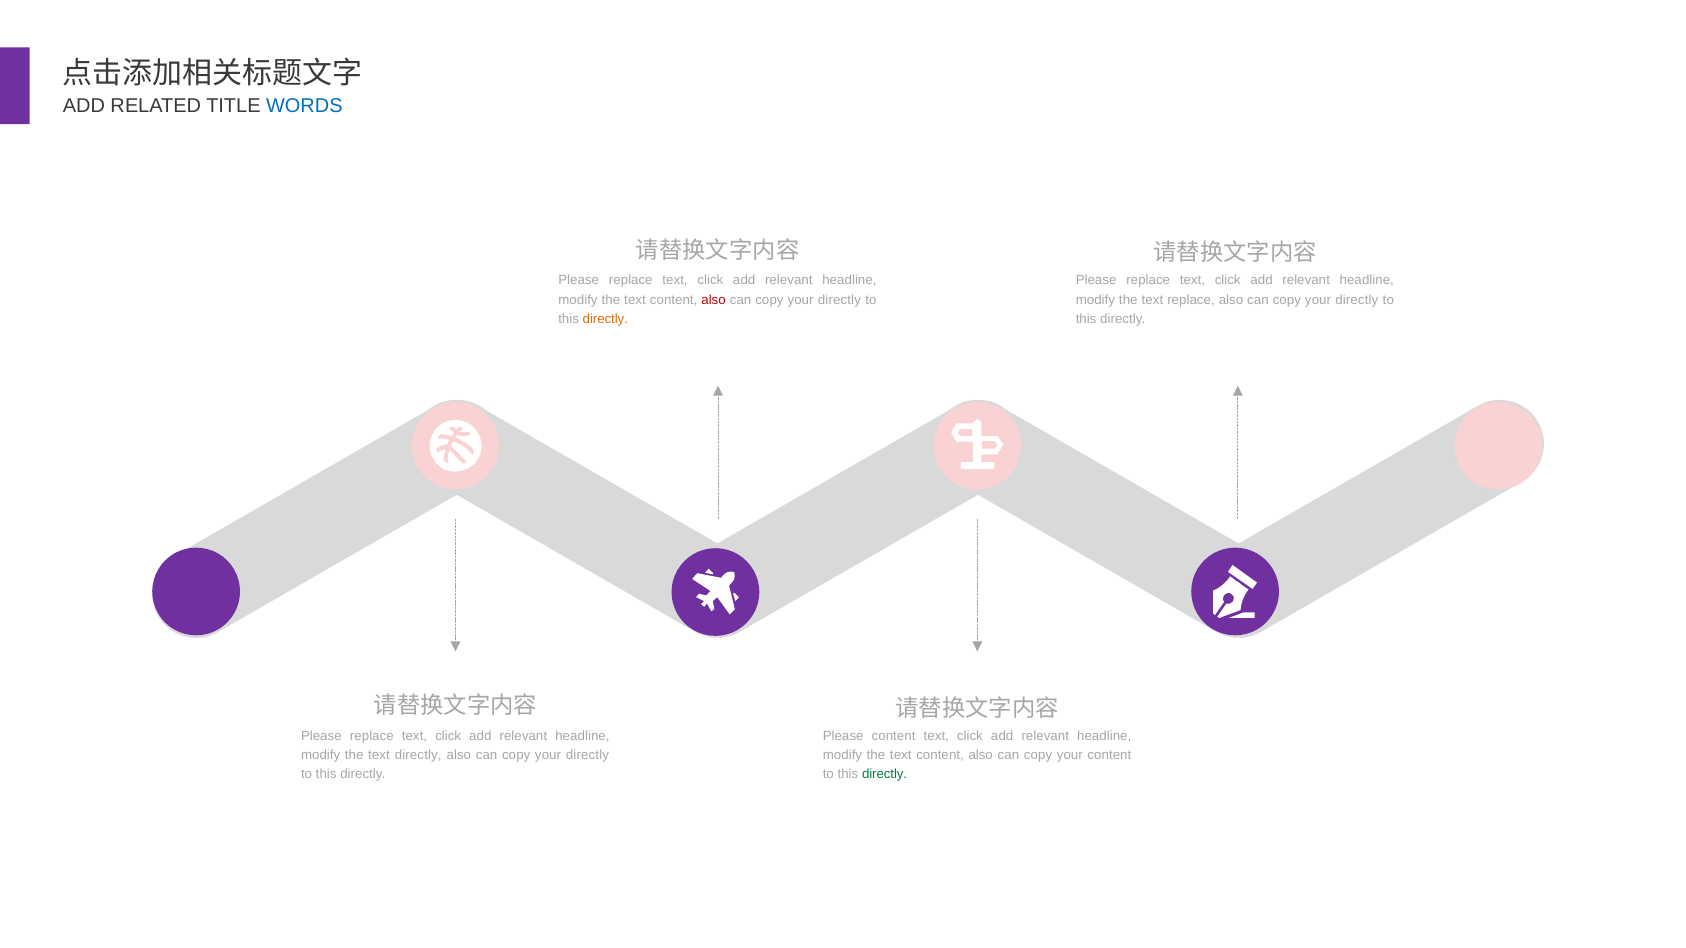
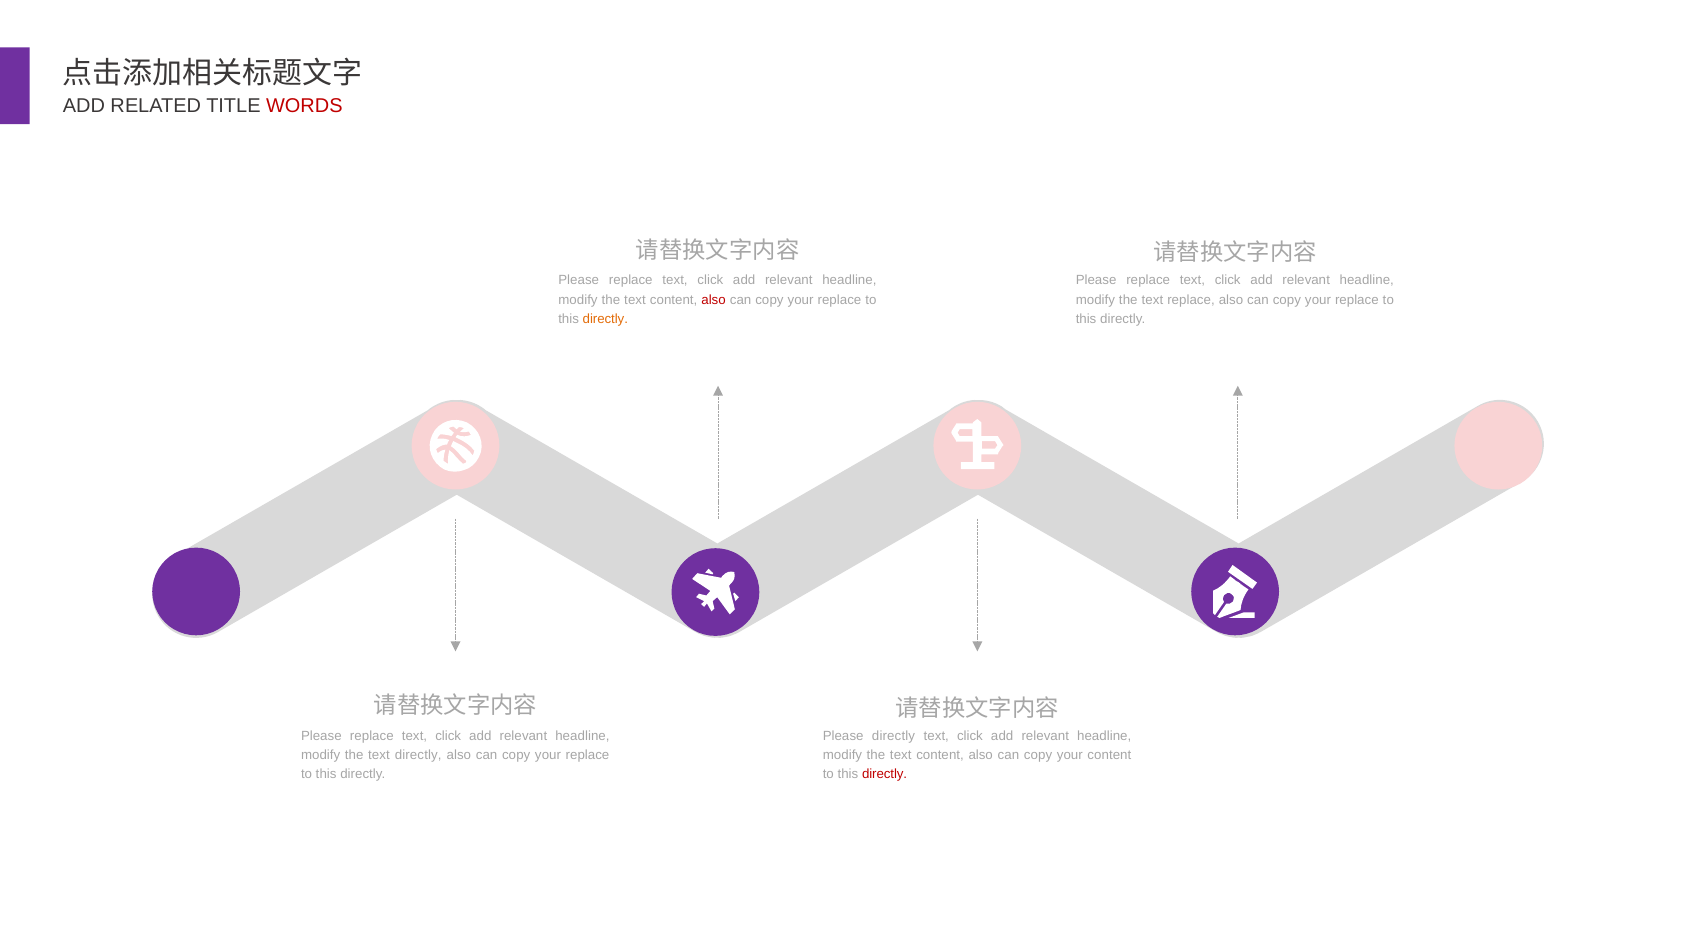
WORDS colour: blue -> red (304, 106)
directly: directly -> replace (839, 300)
directly: directly -> replace (1357, 300)
Please content: content -> directly (894, 736)
directly: directly -> replace (588, 756)
directly colour: green -> red (885, 775)
